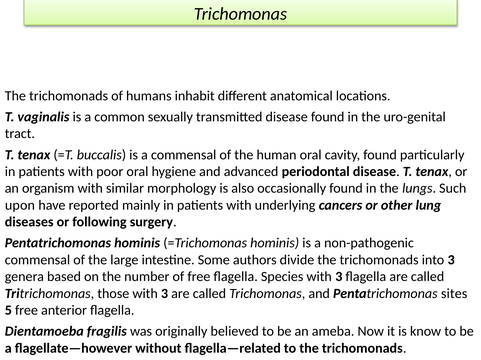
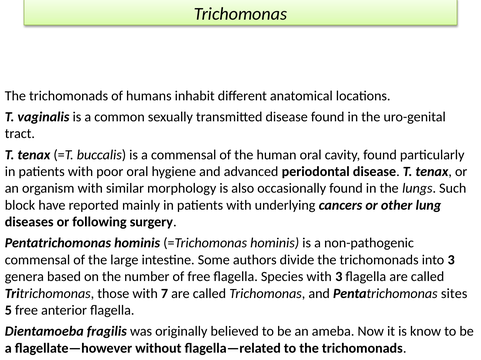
upon: upon -> block (20, 206)
those with 3: 3 -> 7 (165, 294)
